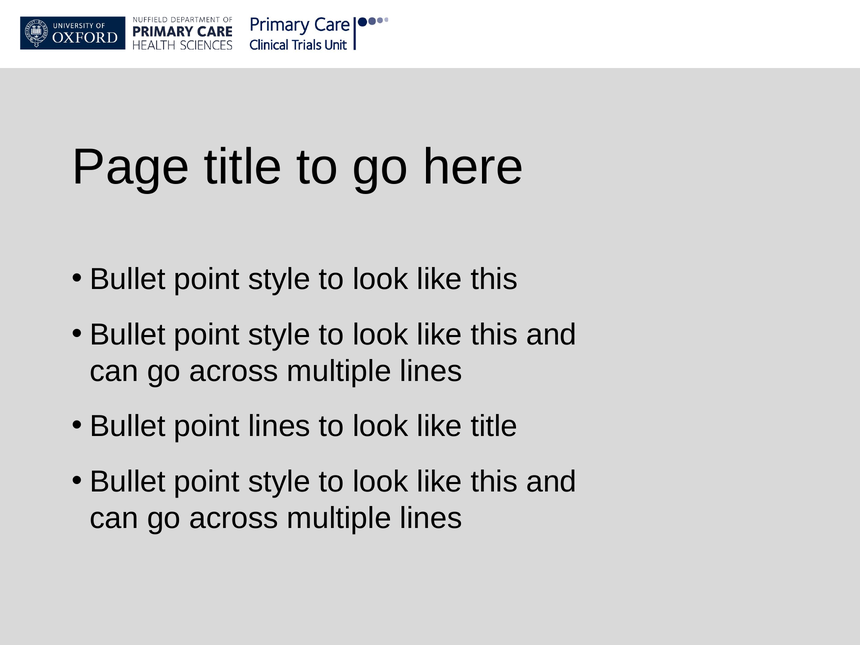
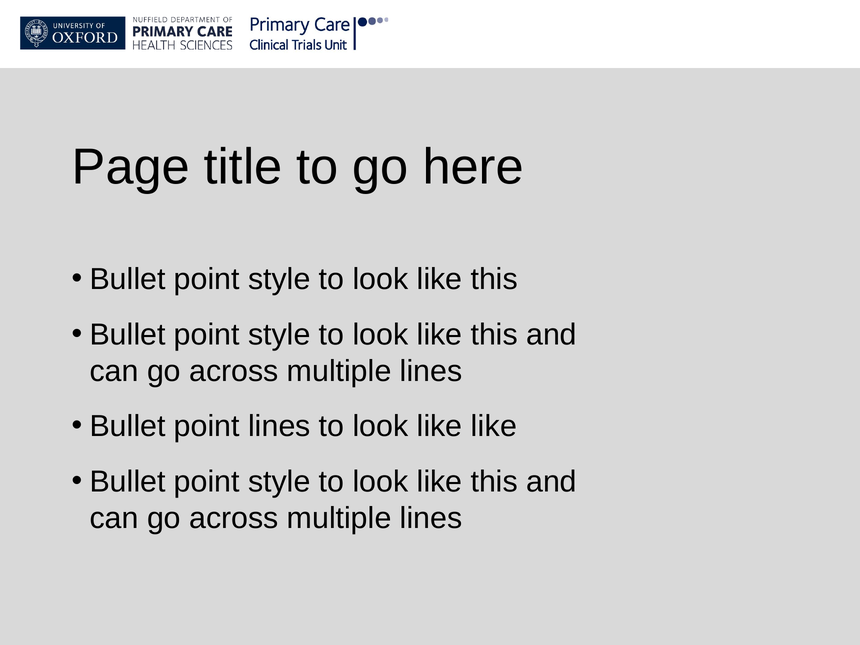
like title: title -> like (494, 427)
